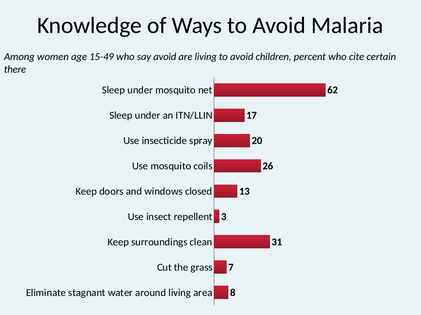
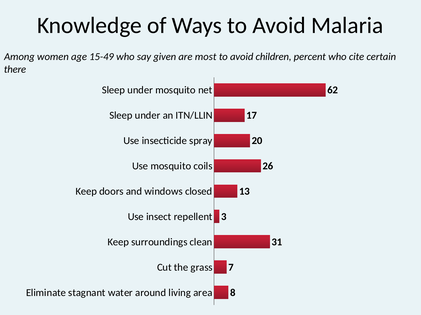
say avoid: avoid -> given (165, 57)
are living: living -> most (206, 57)
